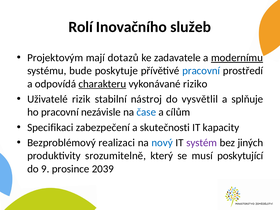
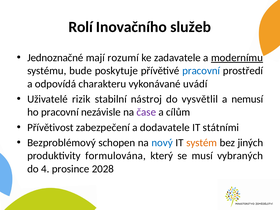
Projektovým: Projektovým -> Jednoznačné (55, 58)
dotazů: dotazů -> rozumí (123, 58)
charakteru underline: present -> none (102, 84)
riziko: riziko -> uvádí (195, 84)
splňuje: splňuje -> nemusí (247, 99)
čase colour: blue -> purple (146, 112)
Specifikaci: Specifikaci -> Přívětivost (50, 127)
skutečnosti: skutečnosti -> dodavatele (165, 127)
kapacity: kapacity -> státními (221, 127)
realizaci: realizaci -> schopen (117, 143)
systém colour: purple -> orange (202, 143)
srozumitelně: srozumitelně -> formulována (116, 156)
poskytující: poskytující -> vybraných (240, 156)
9: 9 -> 4 (45, 169)
2039: 2039 -> 2028 (103, 169)
